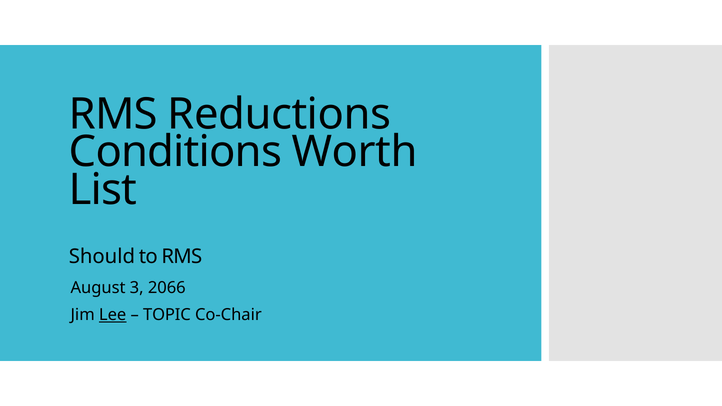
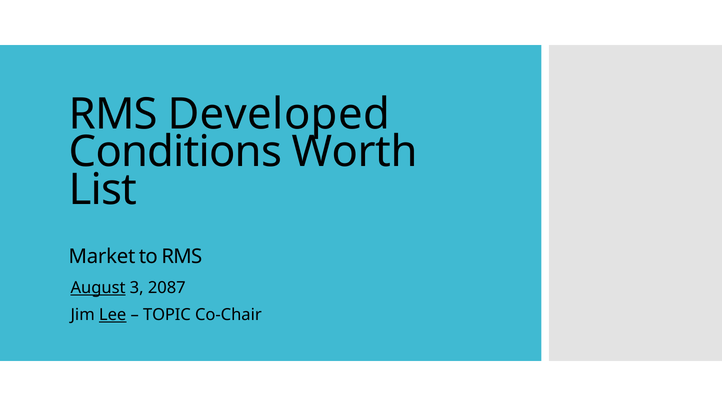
Reductions: Reductions -> Developed (279, 114)
Should: Should -> Market (102, 257)
August underline: none -> present (98, 288)
2066: 2066 -> 2087 (167, 288)
